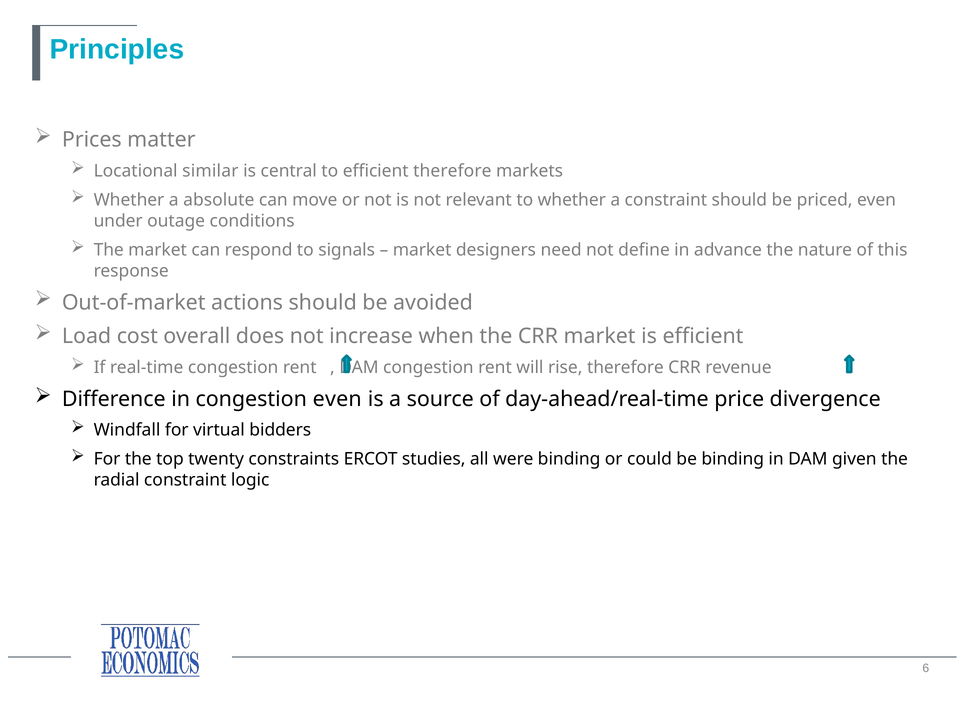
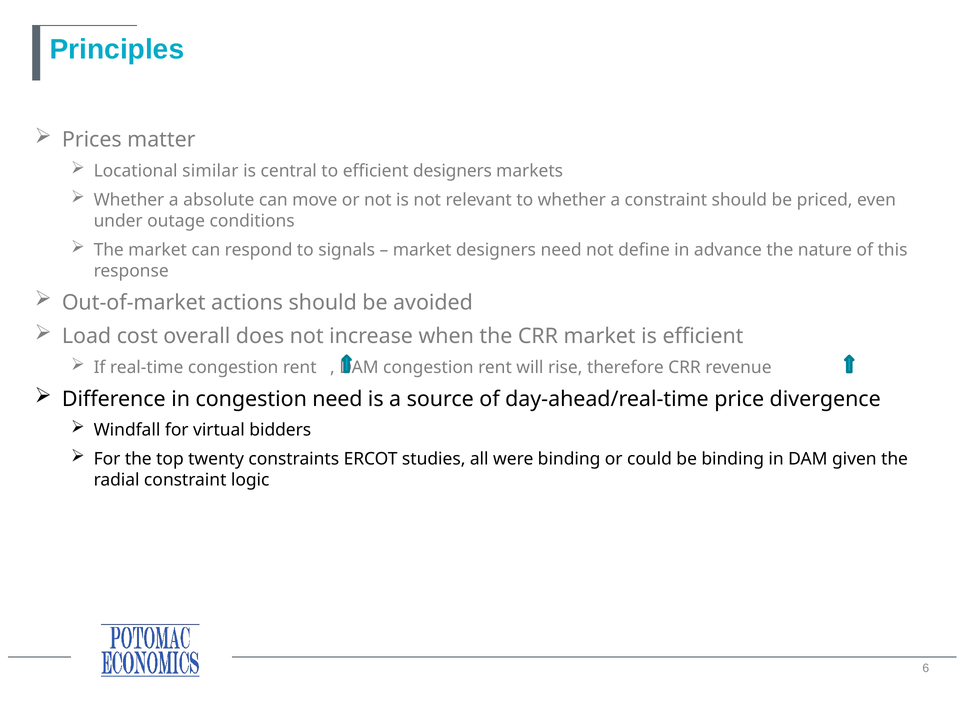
efficient therefore: therefore -> designers (452, 171)
congestion even: even -> need (337, 399)
